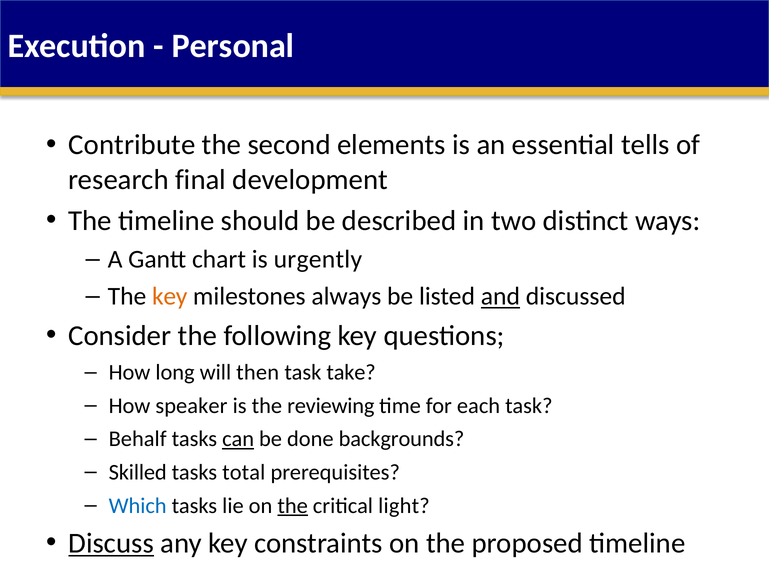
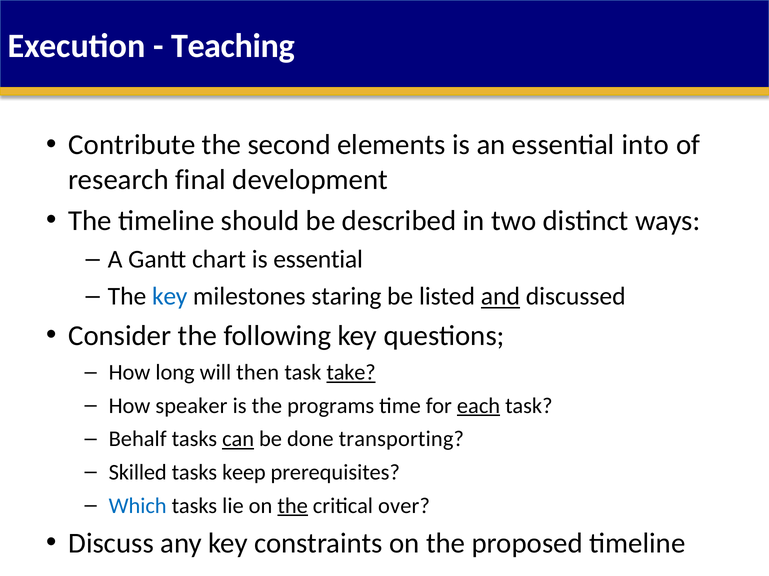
Personal: Personal -> Teaching (233, 46)
tells: tells -> into (645, 145)
is urgently: urgently -> essential (318, 260)
key colour: orange -> blue (170, 297)
always: always -> staring (346, 297)
take underline: none -> present (351, 373)
reviewing: reviewing -> programs (331, 406)
each underline: none -> present (479, 406)
backgrounds: backgrounds -> transporting (401, 440)
total: total -> keep (244, 473)
light: light -> over (404, 506)
Discuss underline: present -> none (111, 544)
